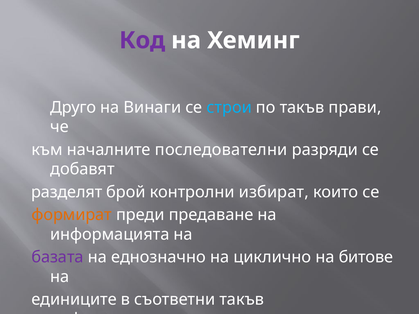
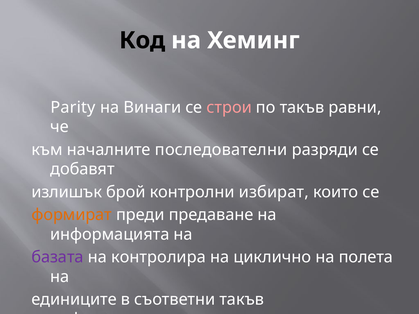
Код colour: purple -> black (142, 40)
Друго: Друго -> Parity (73, 107)
строи colour: light blue -> pink (229, 107)
прави: прави -> равни (355, 107)
разделят: разделят -> излишък (67, 192)
еднозначно: еднозначно -> контролира (158, 257)
битове: битове -> полета (366, 257)
